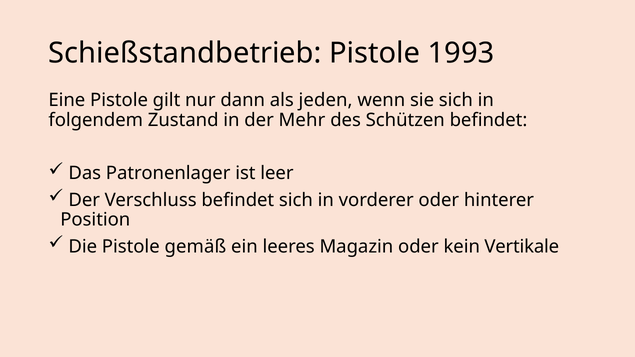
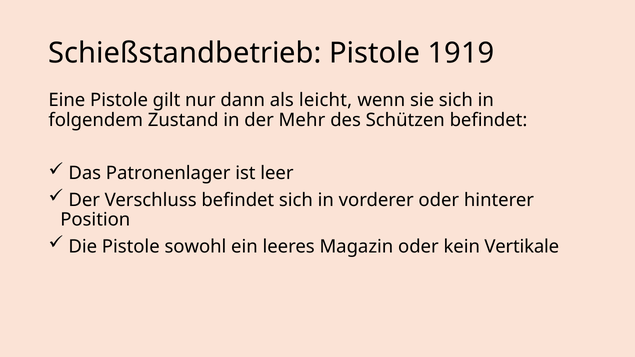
1993: 1993 -> 1919 (461, 53)
jeden: jeden -> leicht (326, 100)
gemäß: gemäß -> sowohl (195, 247)
